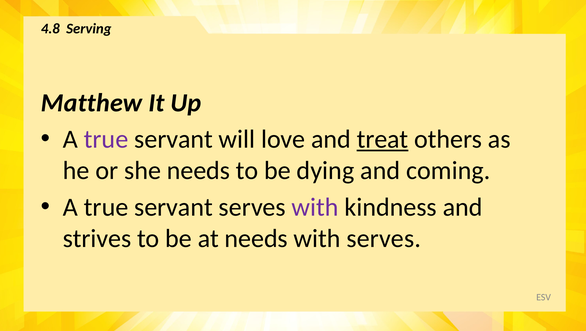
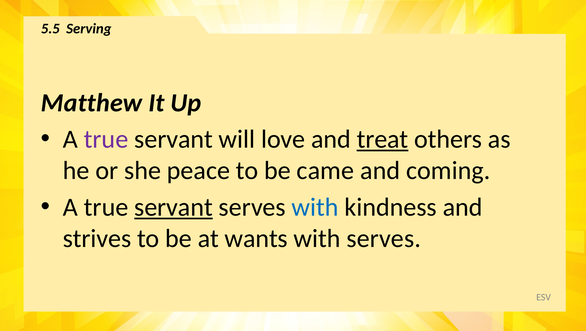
4.8: 4.8 -> 5.5 (50, 29)
she needs: needs -> peace (198, 170)
dying: dying -> came (325, 170)
servant underline: none -> present (173, 207)
with colour: purple -> blue (315, 207)
at needs: needs -> wants (256, 238)
